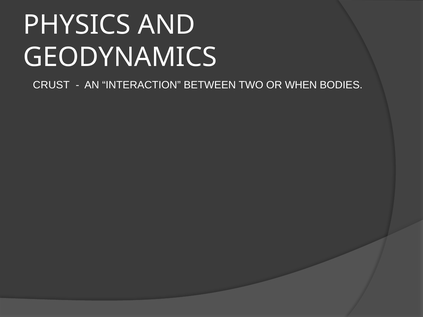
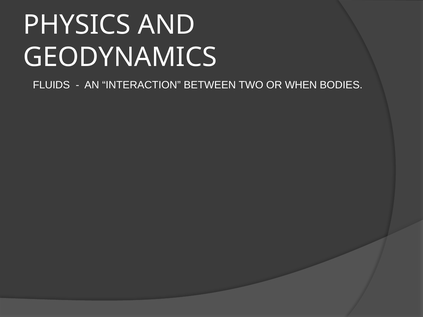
CRUST: CRUST -> FLUIDS (51, 85)
